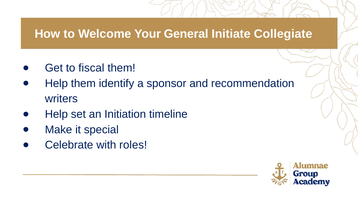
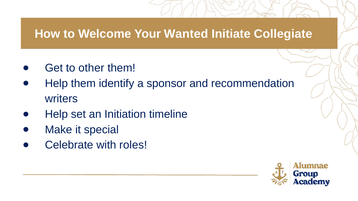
General: General -> Wanted (186, 34)
fiscal: fiscal -> other (91, 68)
